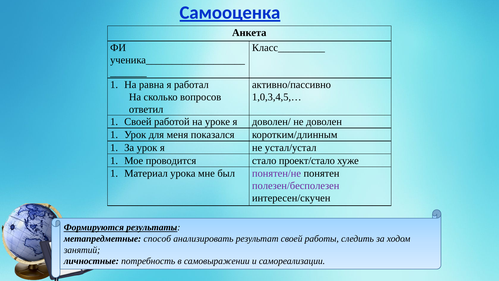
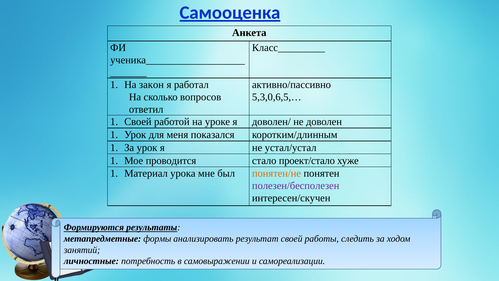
равна: равна -> закон (151, 85)
1,0,3,4,5,…: 1,0,3,4,5,… -> 5,3,0,6,5,… (277, 97)
понятен/не colour: purple -> orange (277, 173)
способ: способ -> формы (157, 238)
